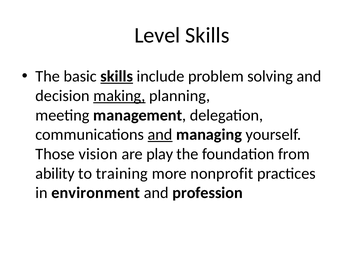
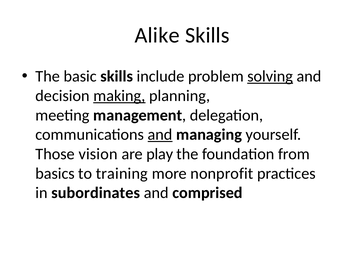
Level: Level -> Alike (157, 35)
skills underline: present -> none (117, 76)
solving underline: none -> present (270, 76)
ability: ability -> basics (55, 173)
environment: environment -> subordinates (96, 193)
profession: profession -> comprised (208, 193)
